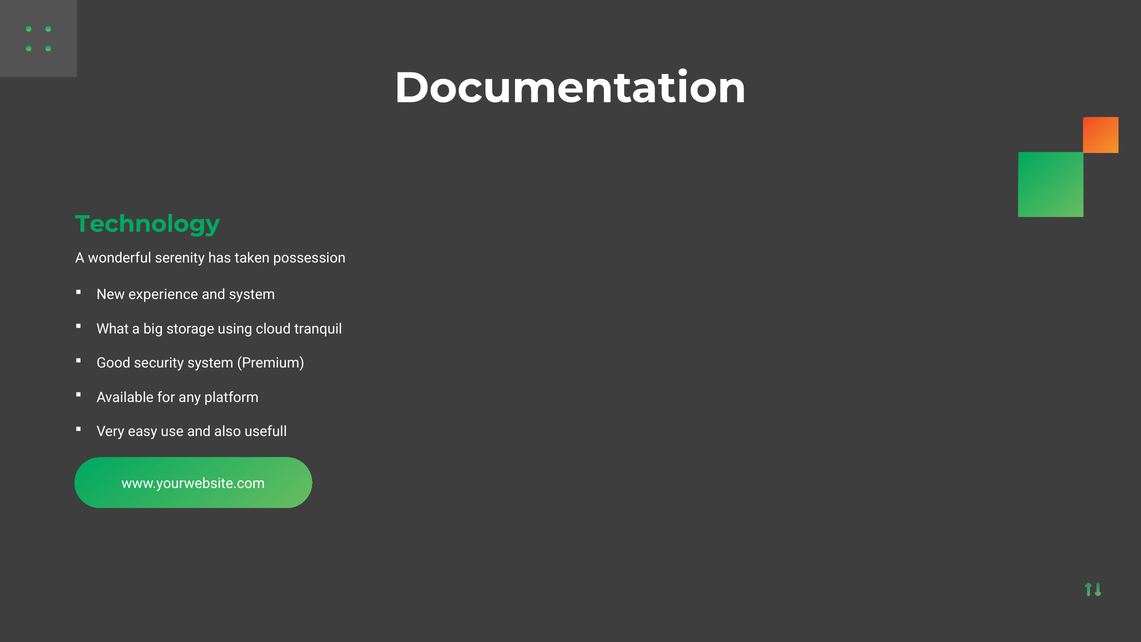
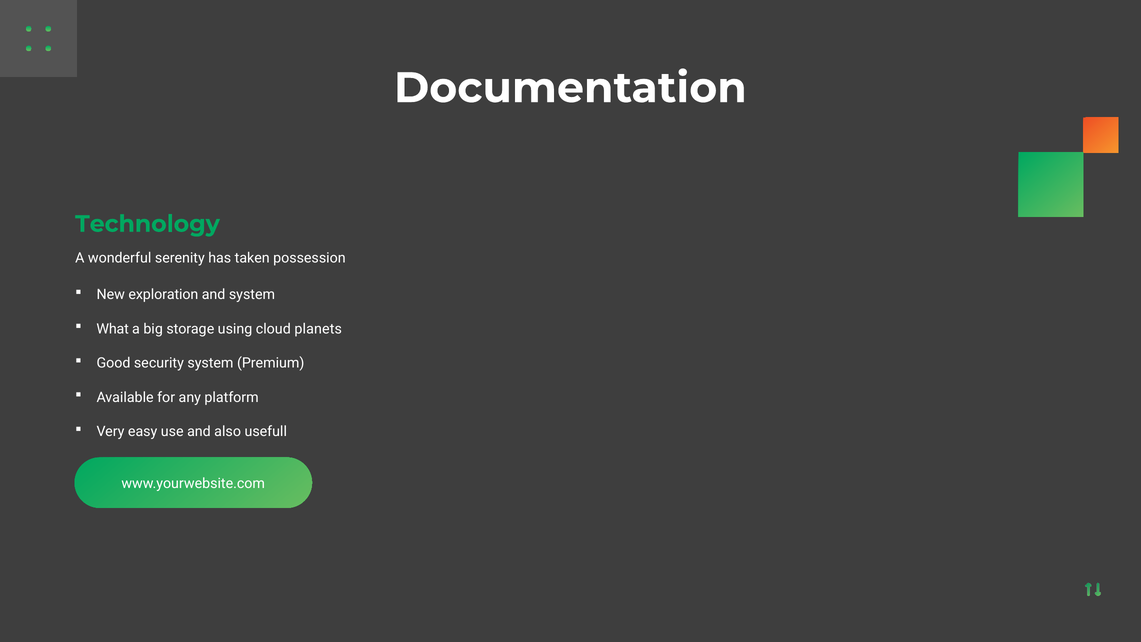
experience: experience -> exploration (163, 295)
tranquil: tranquil -> planets (318, 329)
